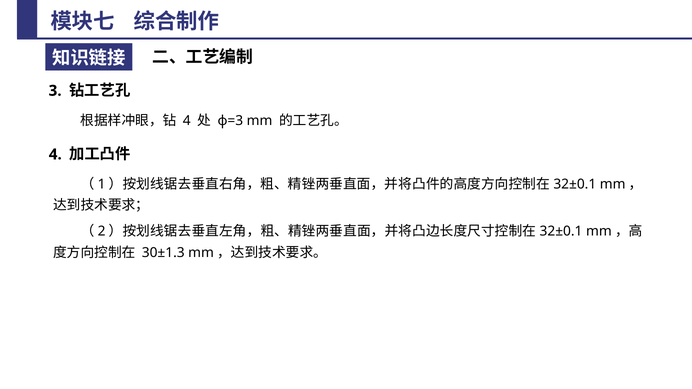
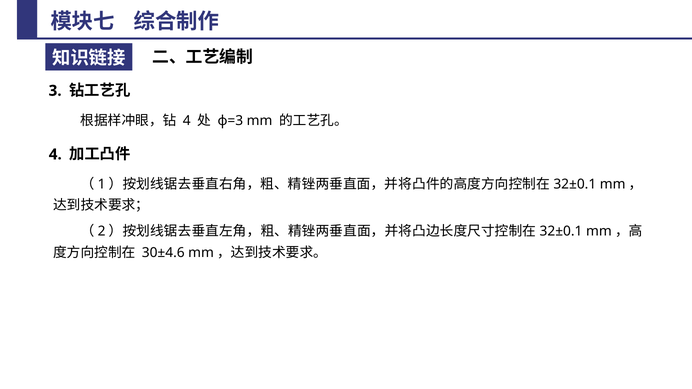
30±1.3: 30±1.3 -> 30±4.6 (163, 253)
